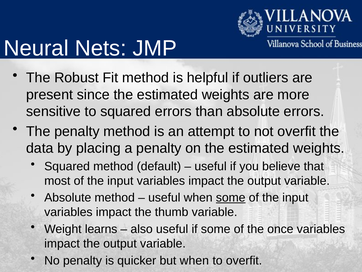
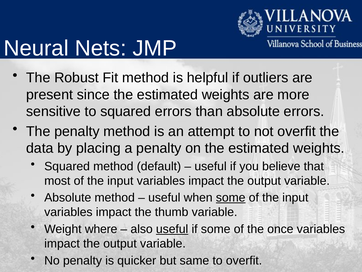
learns: learns -> where (101, 229)
useful underline: none -> present (172, 229)
but when: when -> same (194, 260)
